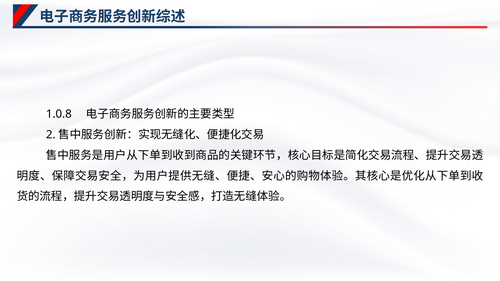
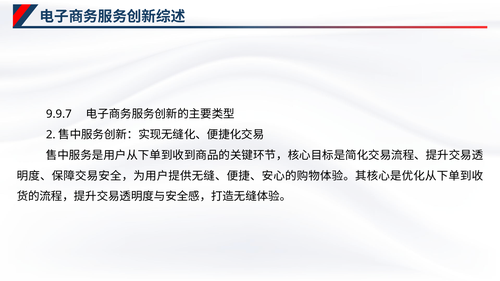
1.0.8: 1.0.8 -> 9.9.7 (59, 114)
